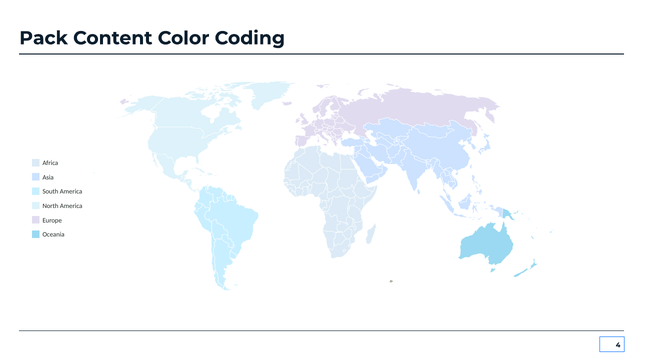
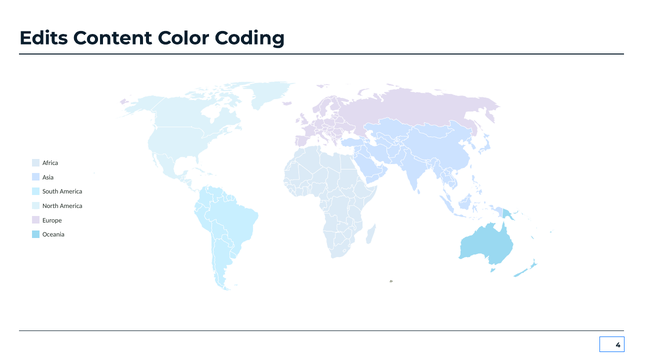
Pack: Pack -> Edits (44, 38)
